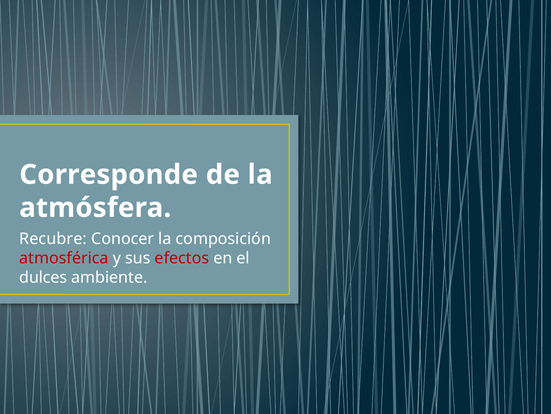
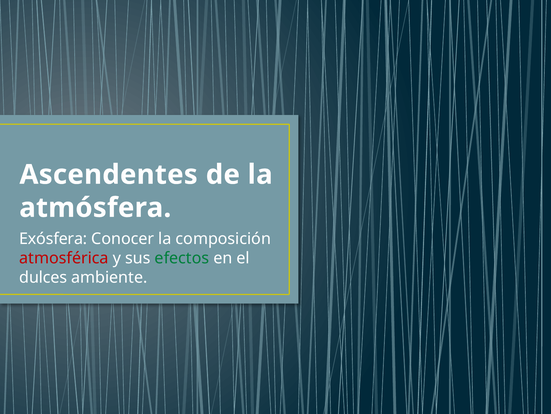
Corresponde: Corresponde -> Ascendentes (109, 174)
Recubre: Recubre -> Exósfera (53, 239)
efectos colour: red -> green (182, 258)
